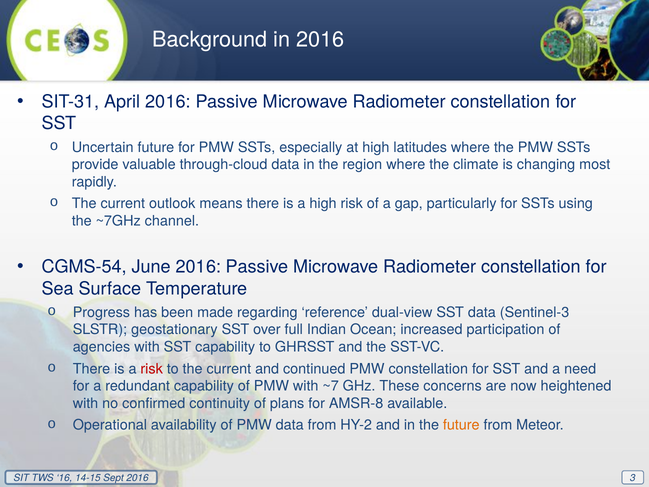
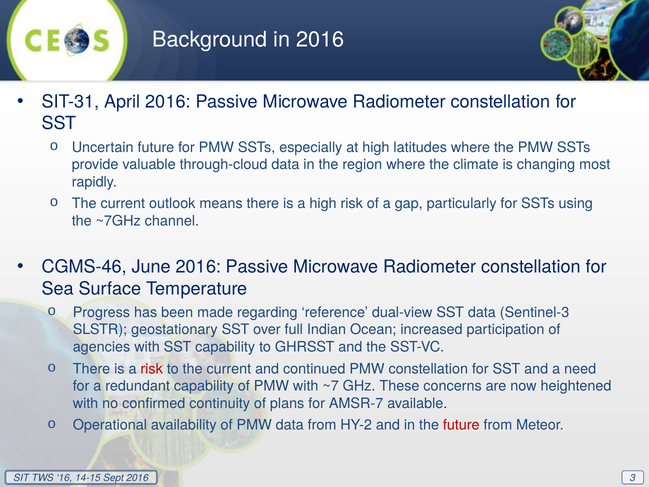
CGMS-54: CGMS-54 -> CGMS-46 (84, 267)
AMSR-8: AMSR-8 -> AMSR-7 (356, 403)
future colour: orange -> red (461, 425)
